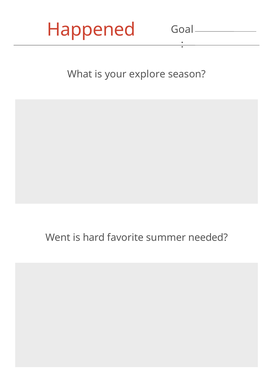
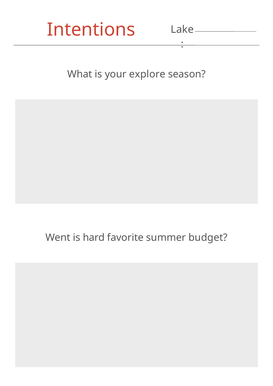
Happened: Happened -> Intentions (91, 30)
Goal: Goal -> Lake (182, 29)
needed: needed -> budget (208, 238)
